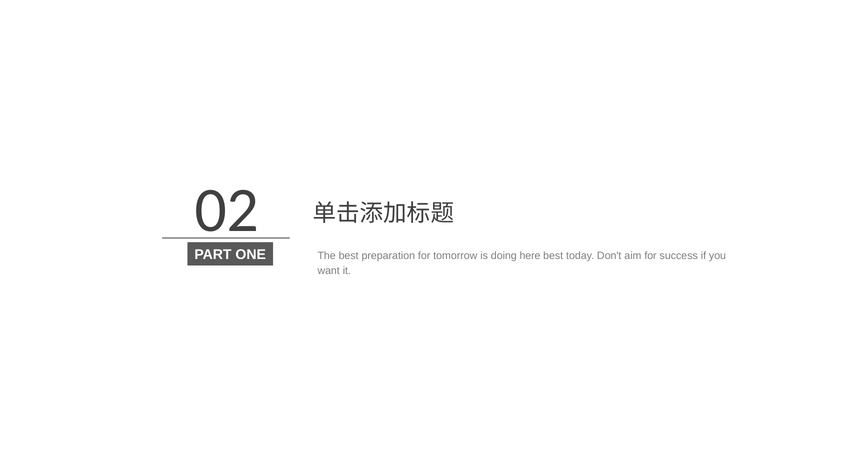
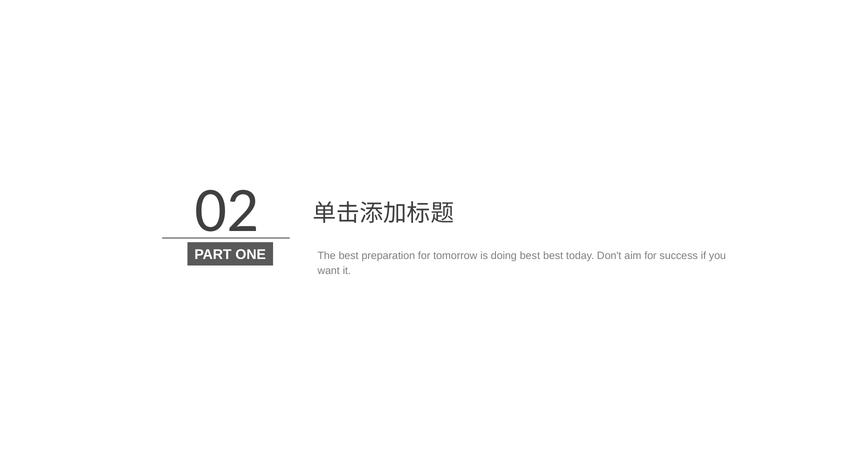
doing here: here -> best (530, 256)
